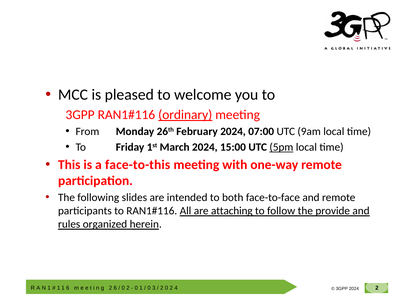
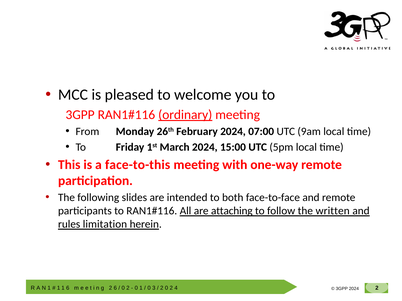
5pm underline: present -> none (281, 147)
provide: provide -> written (333, 211)
organized: organized -> limitation (105, 225)
